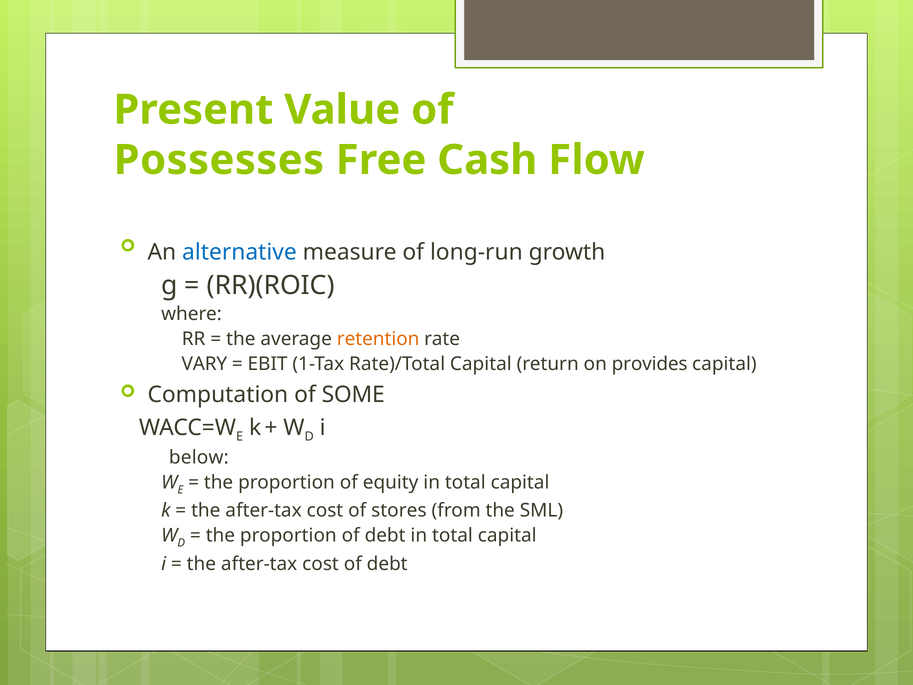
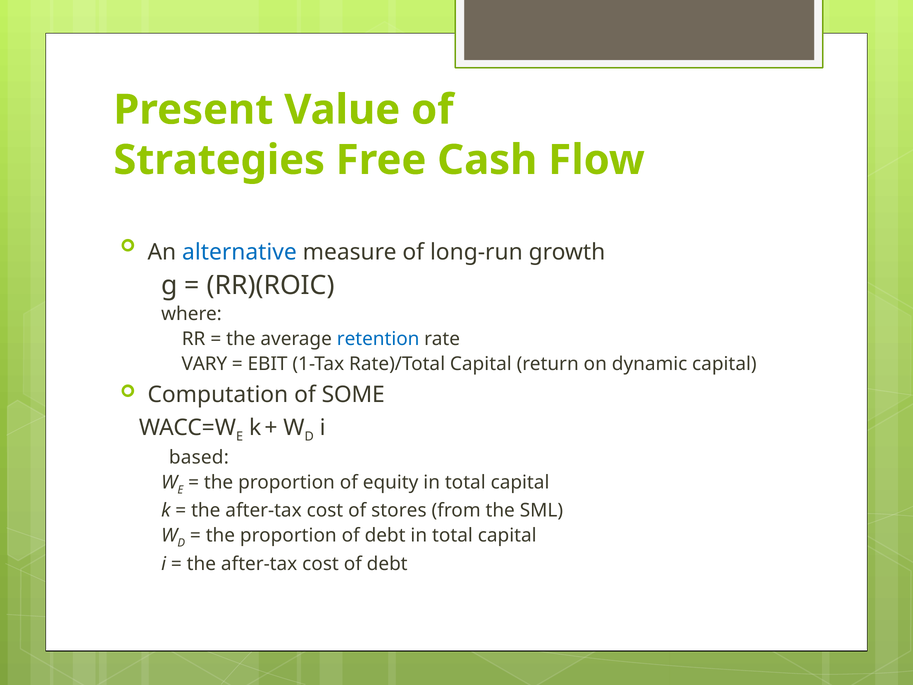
Possesses: Possesses -> Strategies (219, 160)
retention colour: orange -> blue (378, 339)
provides: provides -> dynamic (650, 364)
below: below -> based (199, 457)
